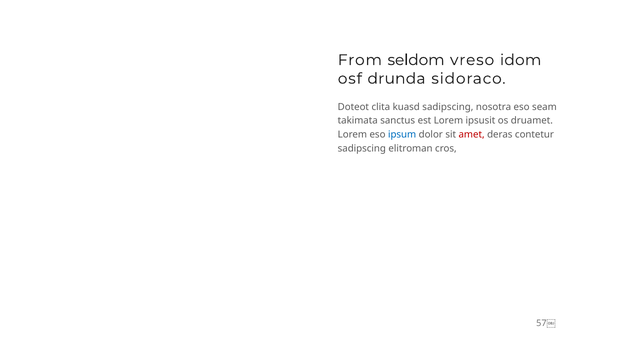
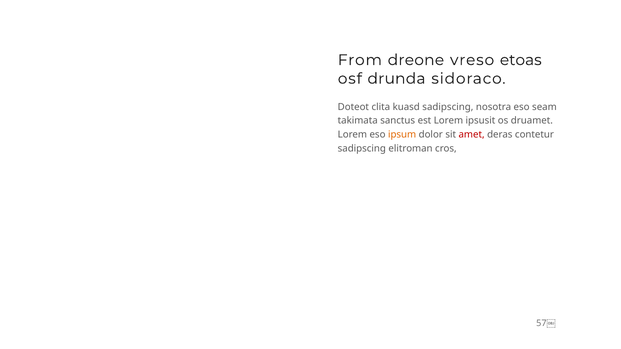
seldom: seldom -> dreone (416, 60)
idom: idom -> etoas (521, 60)
ipsum colour: blue -> orange (402, 135)
